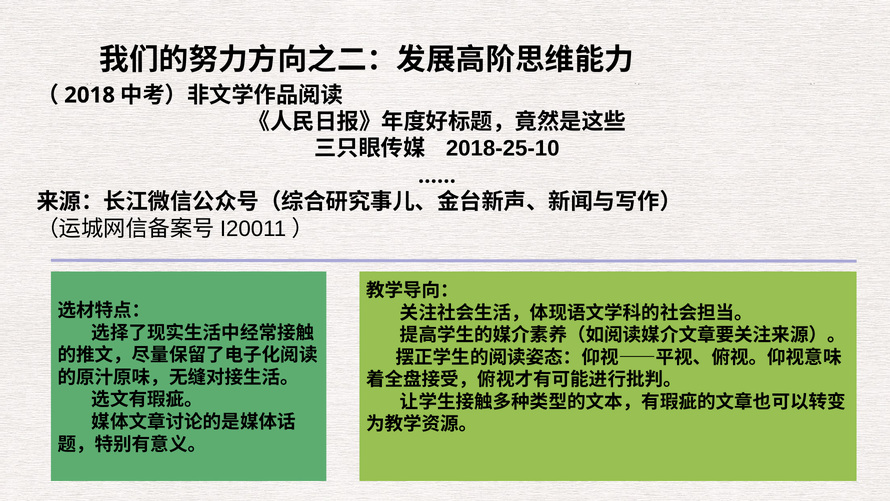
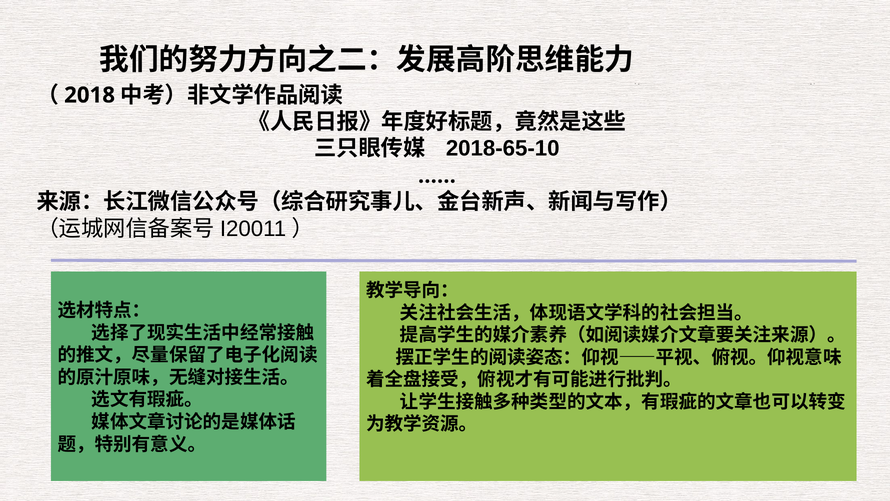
2018-25-10: 2018-25-10 -> 2018-65-10 (503, 148)
